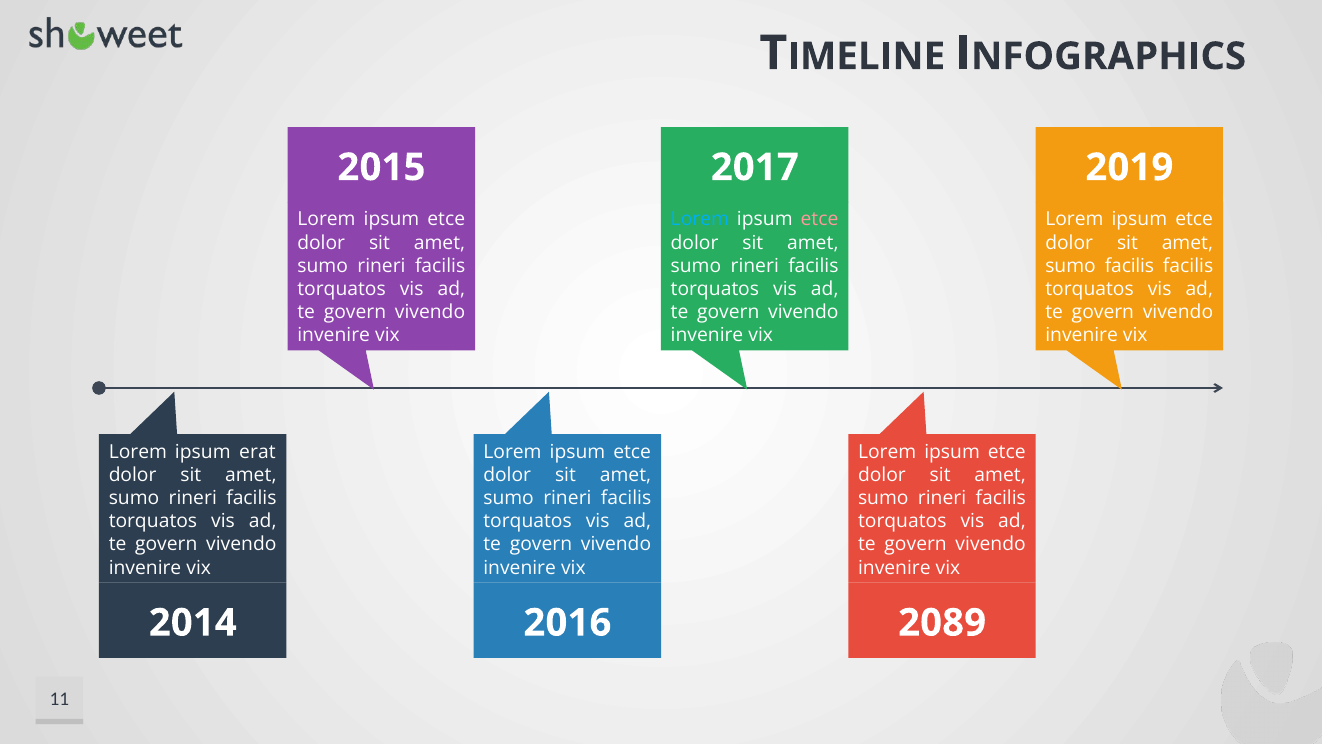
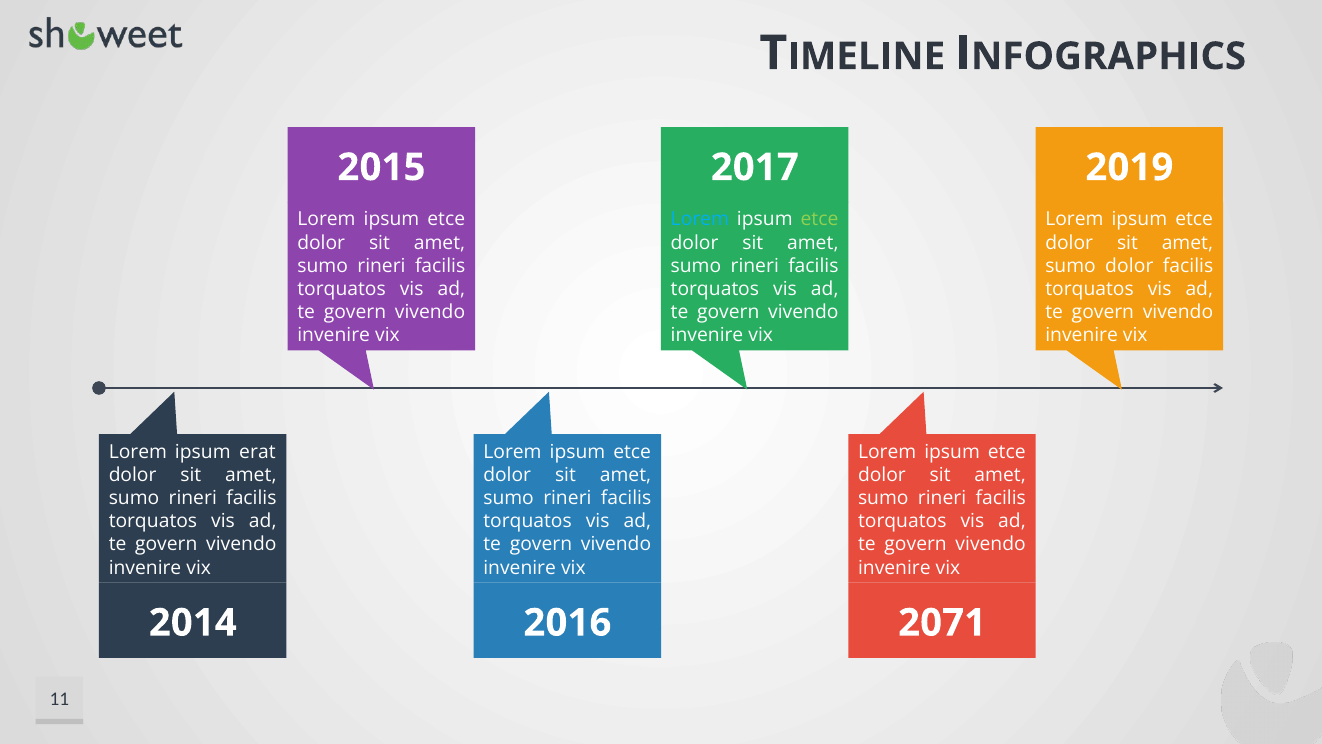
etce colour: pink -> light green (820, 219)
sumo facilis: facilis -> dolor (1129, 266)
2089: 2089 -> 2071 (942, 623)
